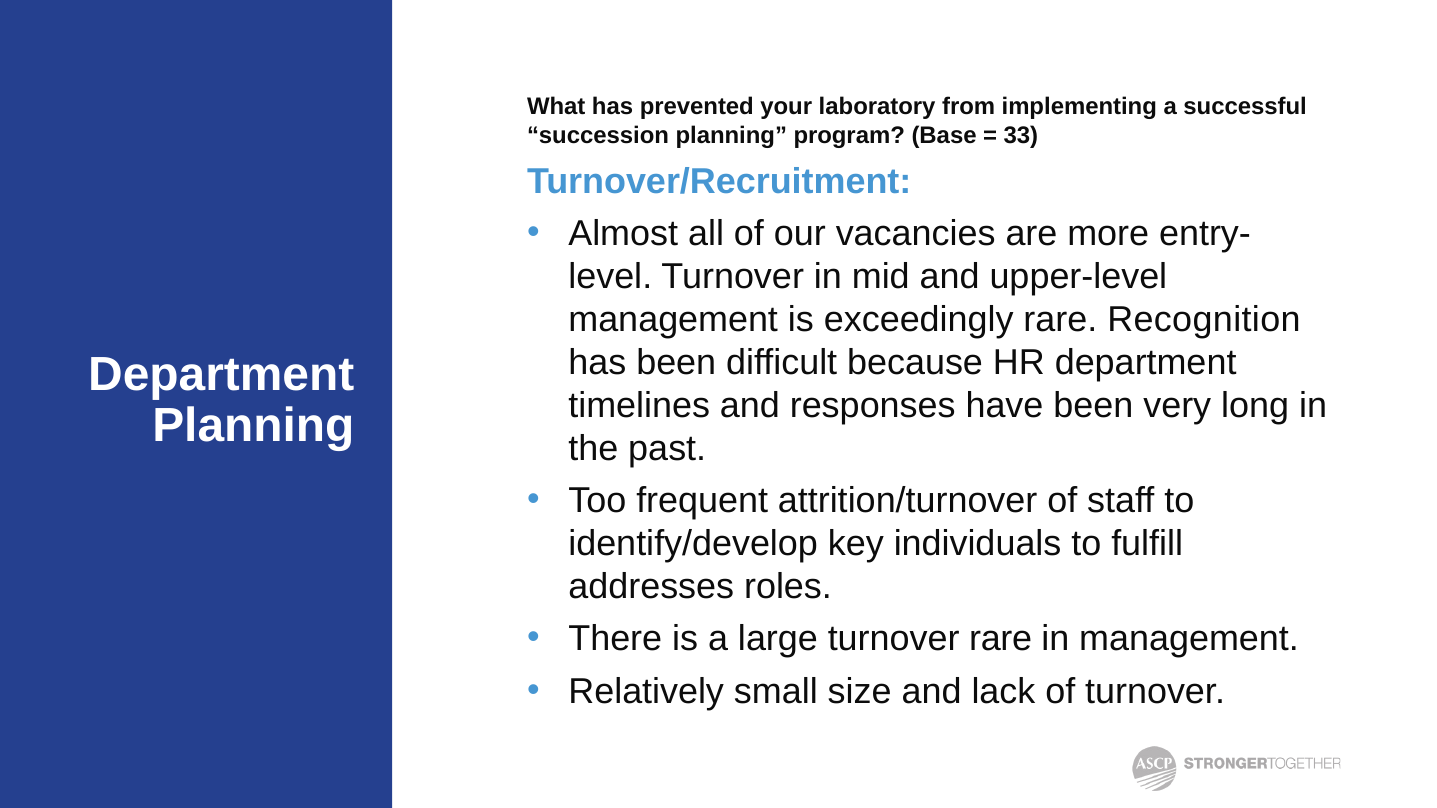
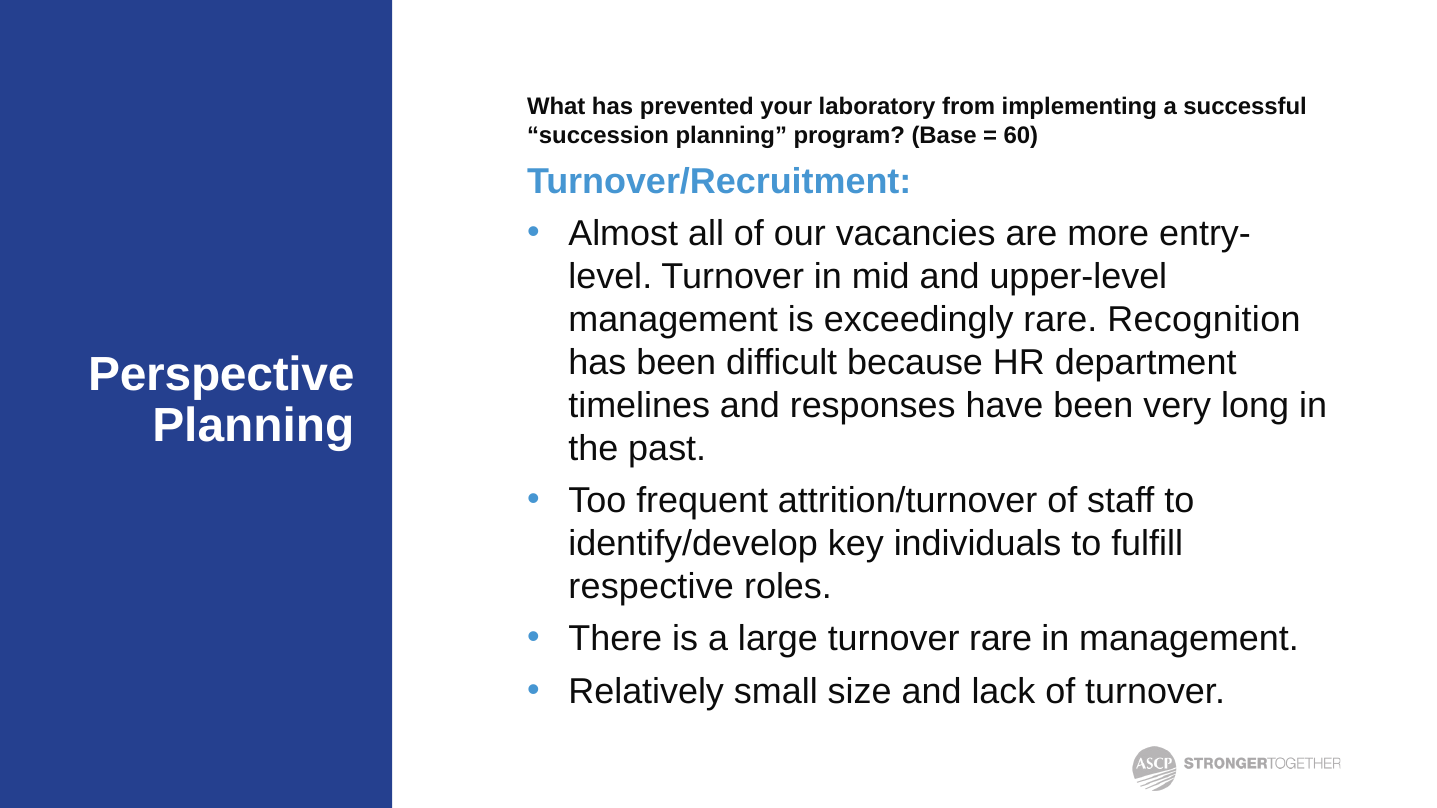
33: 33 -> 60 (1021, 136)
Department: Department -> Perspective (221, 375)
addresses: addresses -> respective (651, 587)
